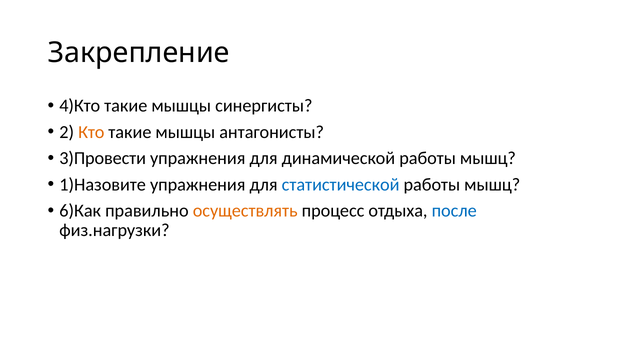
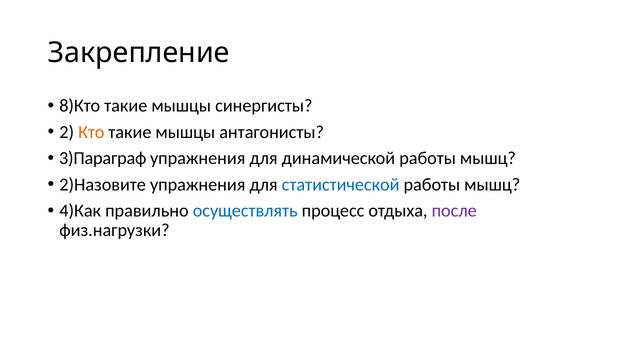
4)Кто: 4)Кто -> 8)Кто (80, 106)
3)Провести: 3)Провести -> 3)Параграф (103, 158)
1)Назовите: 1)Назовите -> 2)Назовите (103, 184)
6)Как: 6)Как -> 4)Как (80, 210)
осуществлять colour: orange -> blue (245, 210)
после colour: blue -> purple (454, 210)
